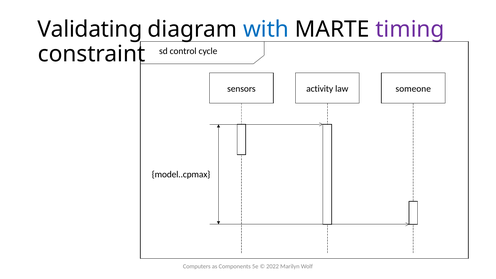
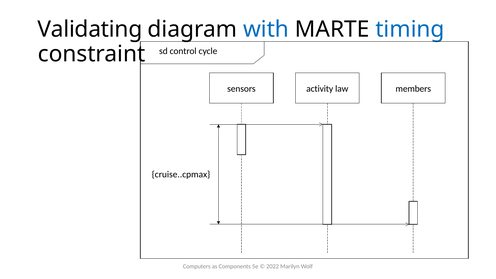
timing colour: purple -> blue (410, 29)
someone: someone -> members (413, 89)
model..cpmax: model..cpmax -> cruise..cpmax (181, 174)
